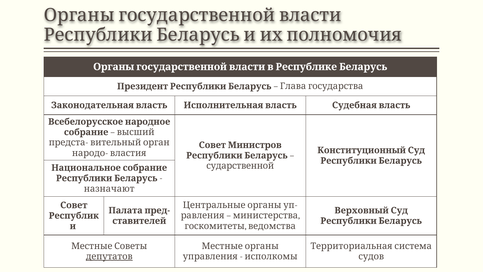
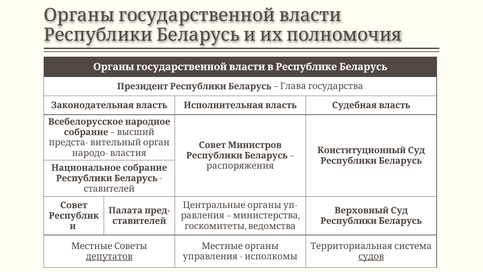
сударственной: сударственной -> распоряжения (240, 166)
назначают: назначают -> ставителей (109, 188)
судов underline: none -> present (371, 256)
